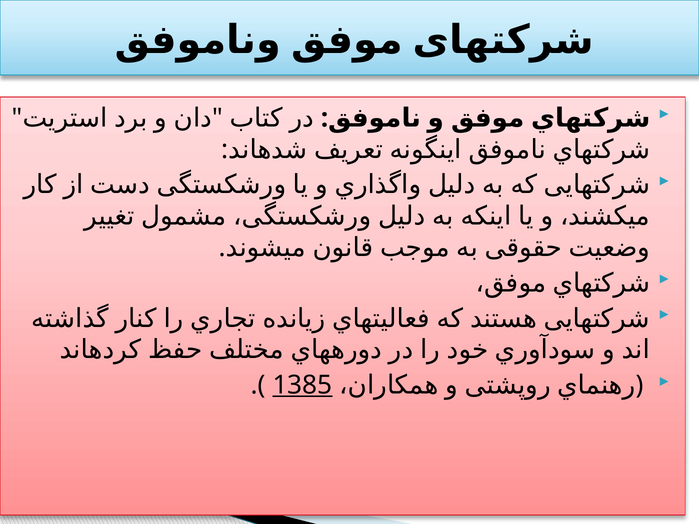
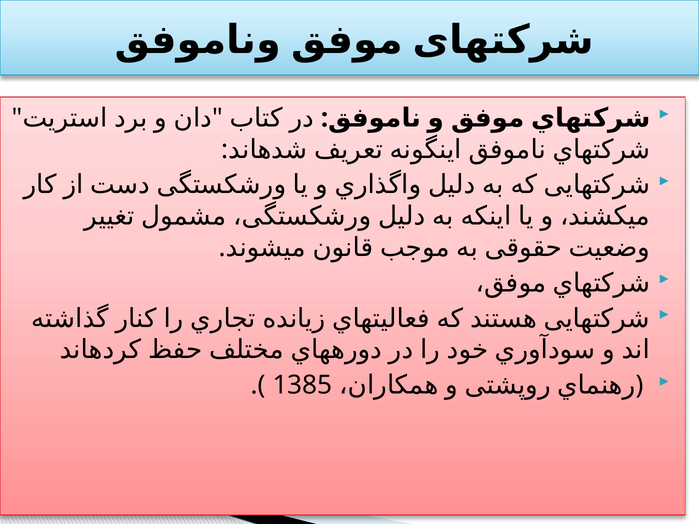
1385 underline: present -> none (302, 385)
